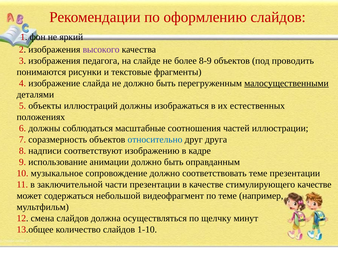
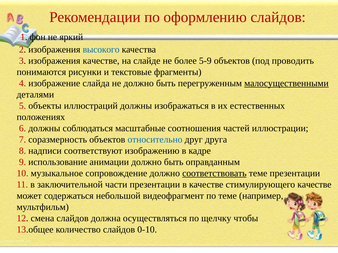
высокого colour: purple -> blue (101, 50)
изображения педагога: педагога -> качестве (101, 61)
8-9: 8-9 -> 5-9 (205, 61)
соответствовать underline: none -> present (214, 174)
минут: минут -> чтобы (246, 219)
1-10: 1-10 -> 0-10 (147, 230)
